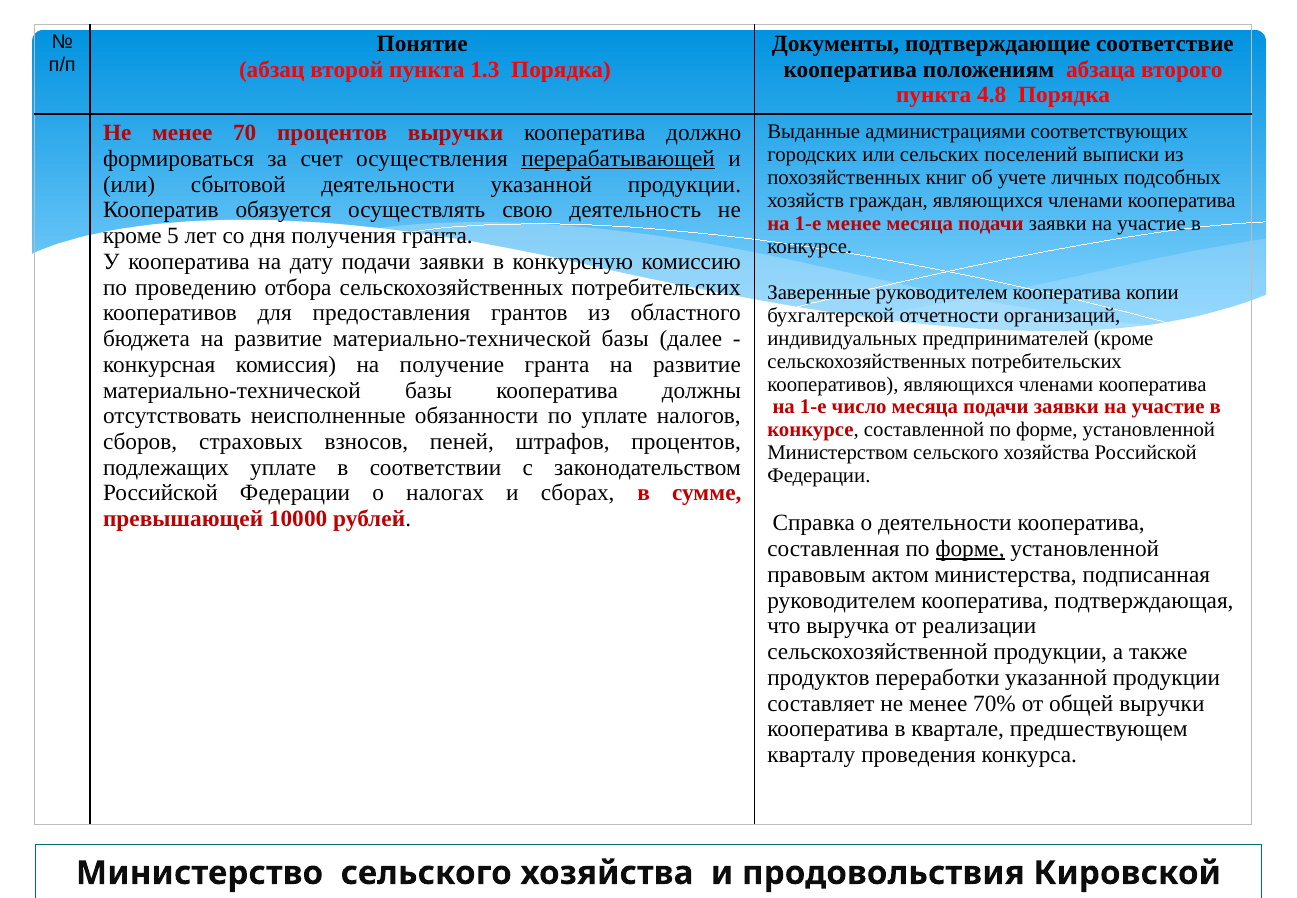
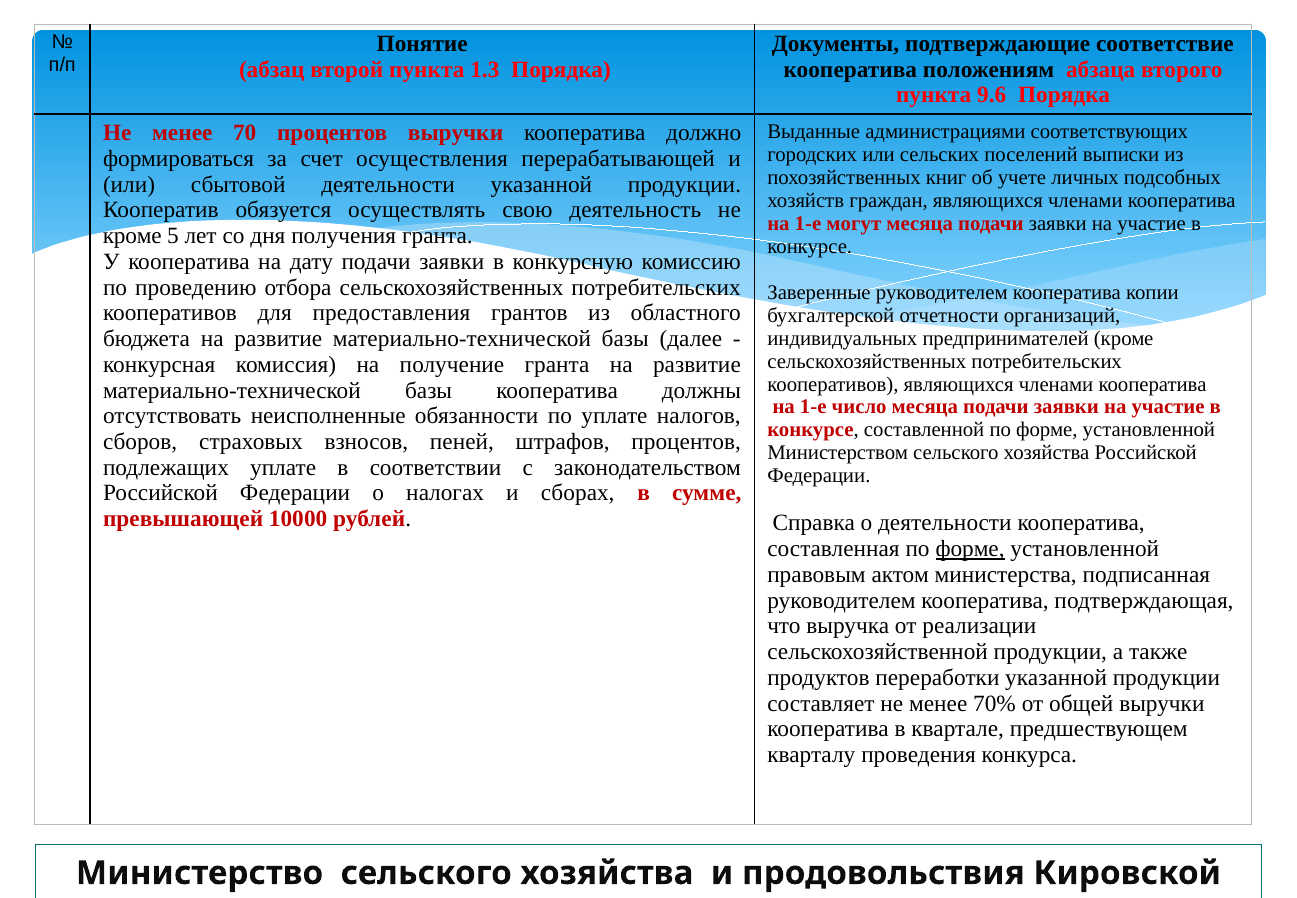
4.8: 4.8 -> 9.6 (992, 95)
перерабатывающей underline: present -> none (618, 159)
1-е менее: менее -> могут (854, 223)
